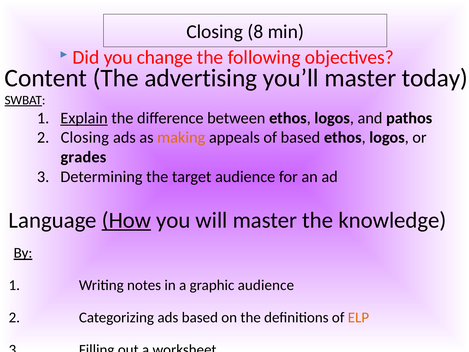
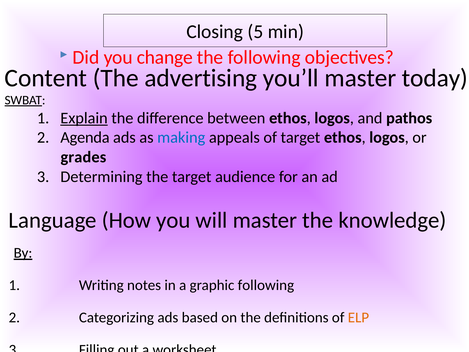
8: 8 -> 5 (255, 32)
Closing: Closing -> Agenda (85, 137)
making colour: orange -> blue (181, 137)
of based: based -> target (300, 137)
How underline: present -> none (126, 220)
graphic audience: audience -> following (266, 285)
